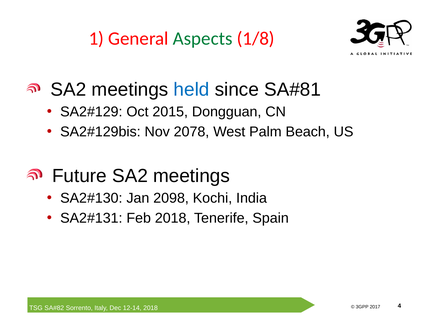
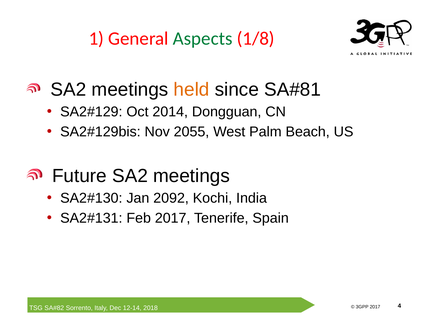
held colour: blue -> orange (192, 89)
2015: 2015 -> 2014 (170, 112)
2078: 2078 -> 2055 (191, 132)
2098: 2098 -> 2092 (171, 198)
Feb 2018: 2018 -> 2017 (173, 218)
